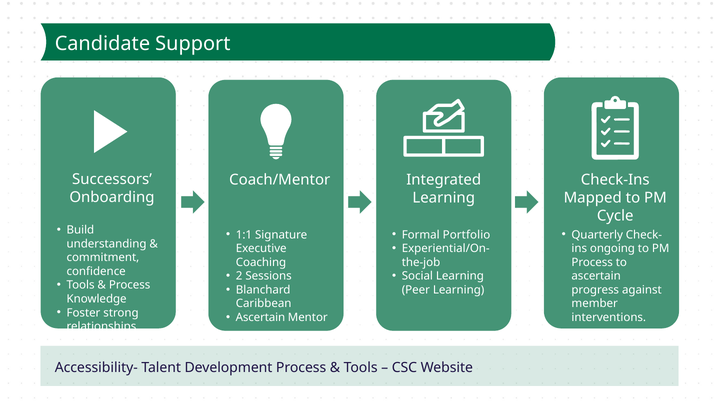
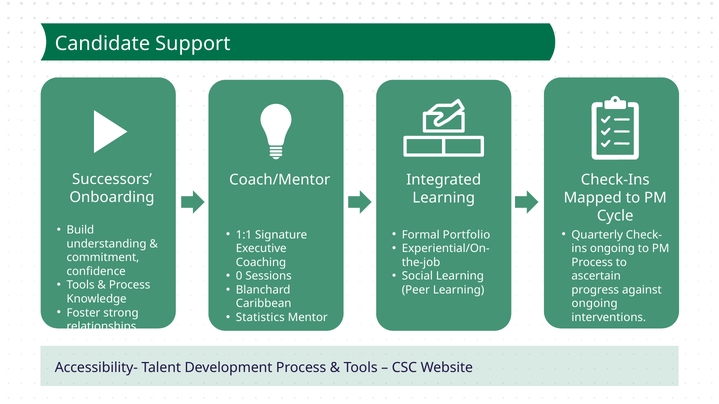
2: 2 -> 0 (239, 276)
member: member -> ongoing (595, 304)
Ascertain: Ascertain -> Statistics (260, 318)
